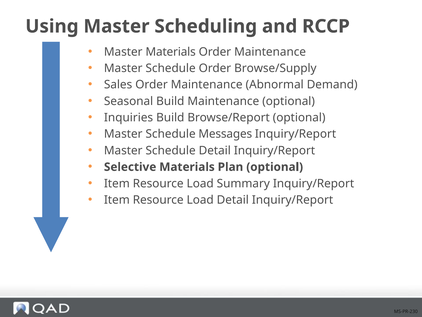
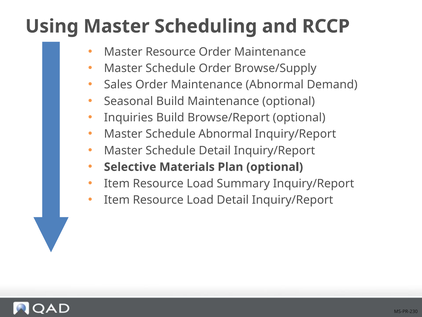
Master Materials: Materials -> Resource (171, 52)
Schedule Messages: Messages -> Abnormal (225, 134)
